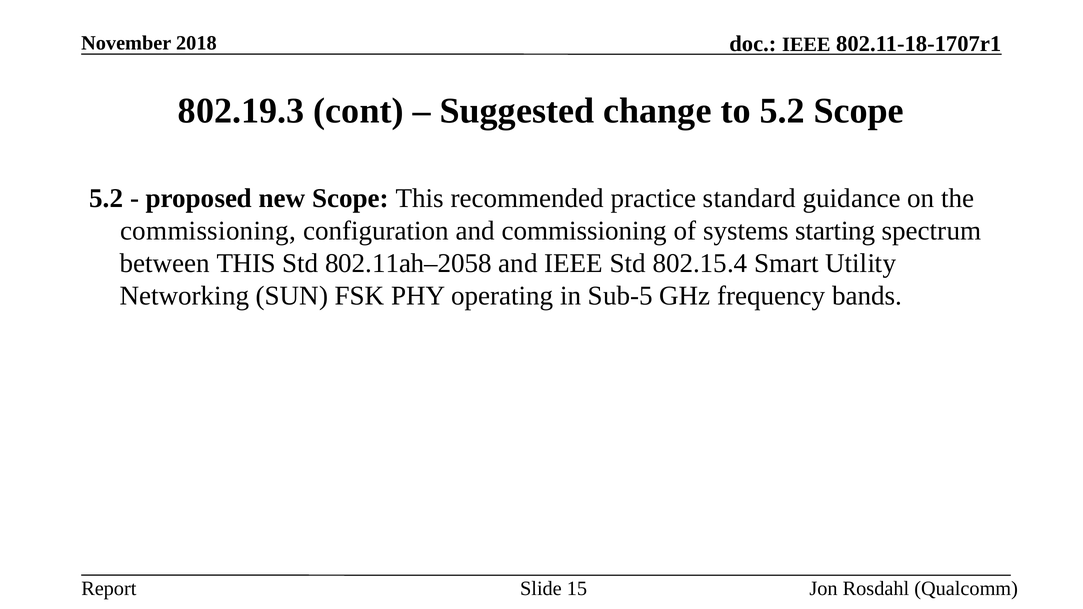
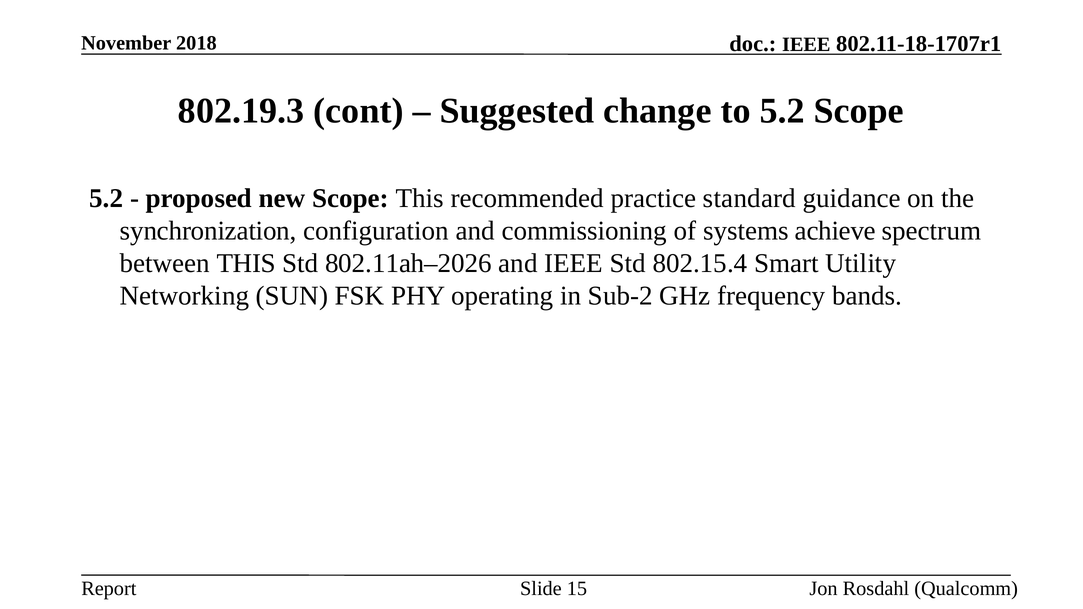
commissioning: commissioning -> synchronization (208, 231)
starting: starting -> achieve (835, 231)
802.11ah–2058: 802.11ah–2058 -> 802.11ah–2026 (408, 263)
Sub-5: Sub-5 -> Sub-2 (620, 296)
